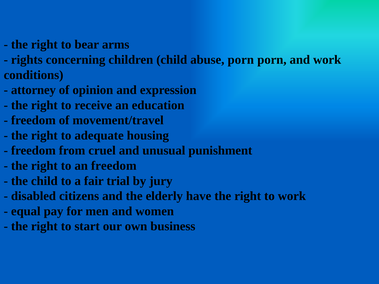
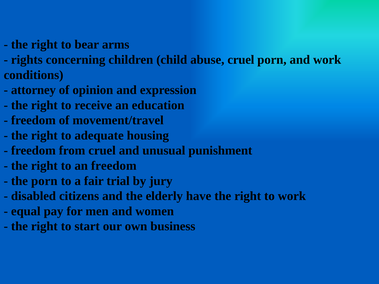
abuse porn: porn -> cruel (241, 60)
the child: child -> porn (44, 181)
